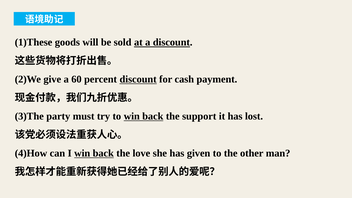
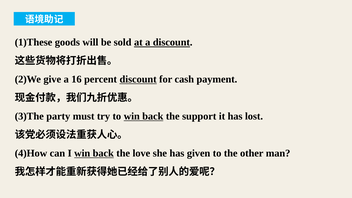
60: 60 -> 16 (76, 79)
